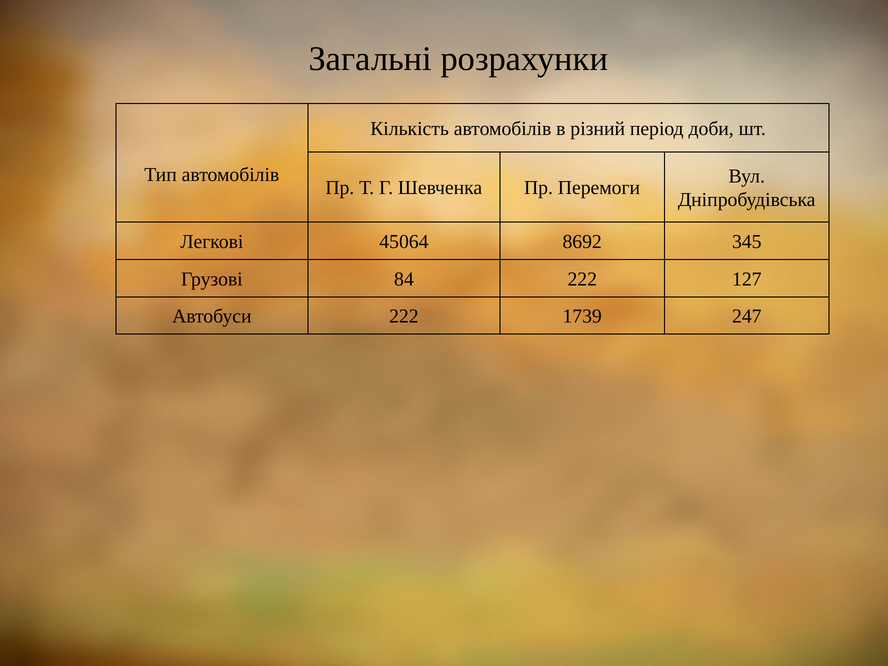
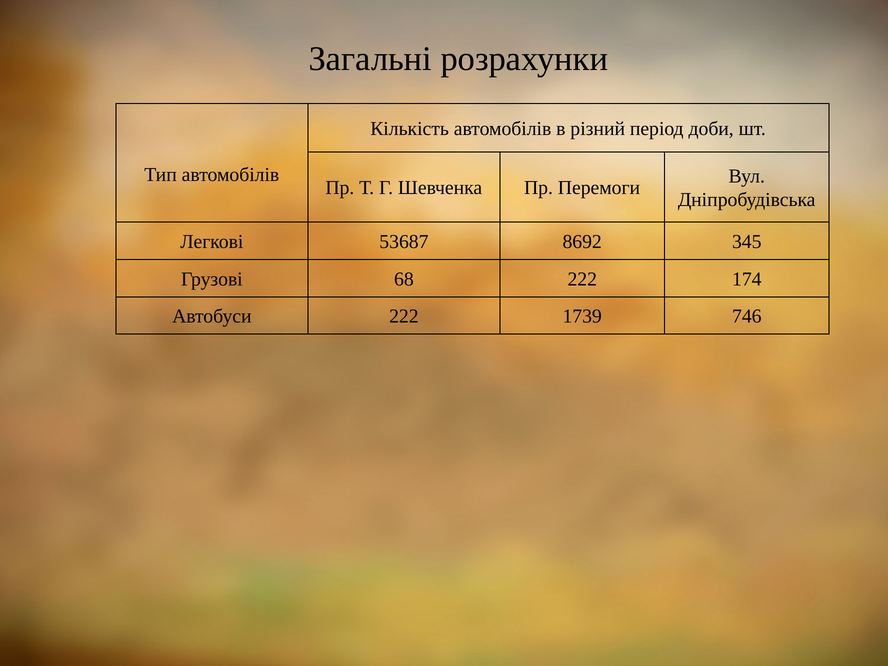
45064: 45064 -> 53687 (404, 242)
84: 84 -> 68 (404, 279)
127: 127 -> 174 (747, 279)
247: 247 -> 746 (747, 316)
